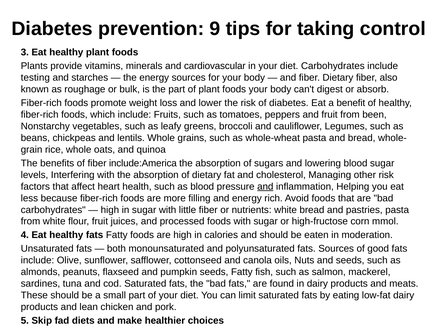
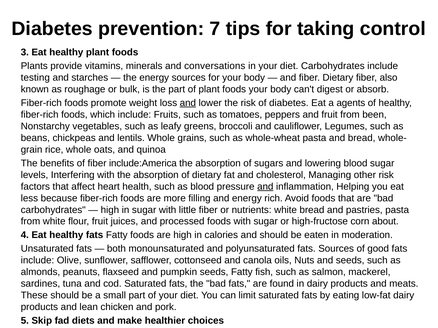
9: 9 -> 7 (215, 29)
cardiovascular: cardiovascular -> conversations (215, 66)
and underline: none -> present (188, 103)
benefit: benefit -> agents (351, 103)
mmol: mmol -> about (385, 222)
